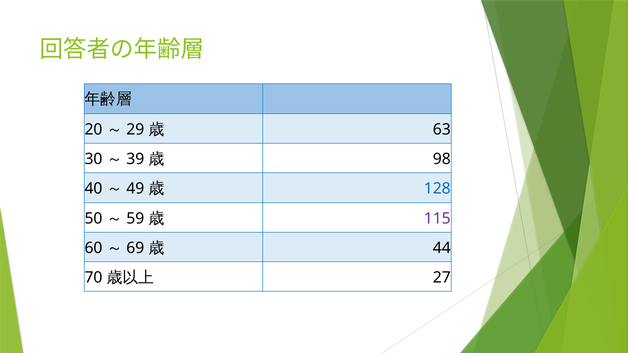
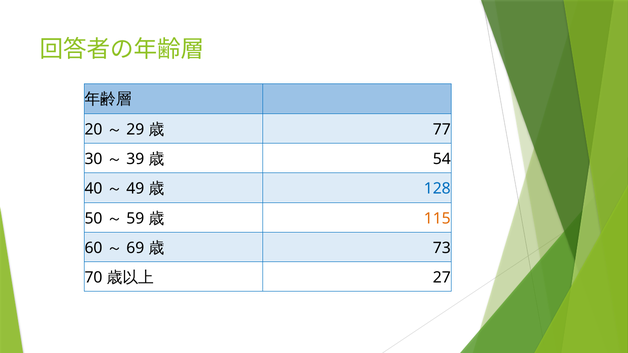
63: 63 -> 77 (442, 130)
98: 98 -> 54 (442, 159)
115 colour: purple -> orange (437, 219)
44: 44 -> 73 (442, 248)
